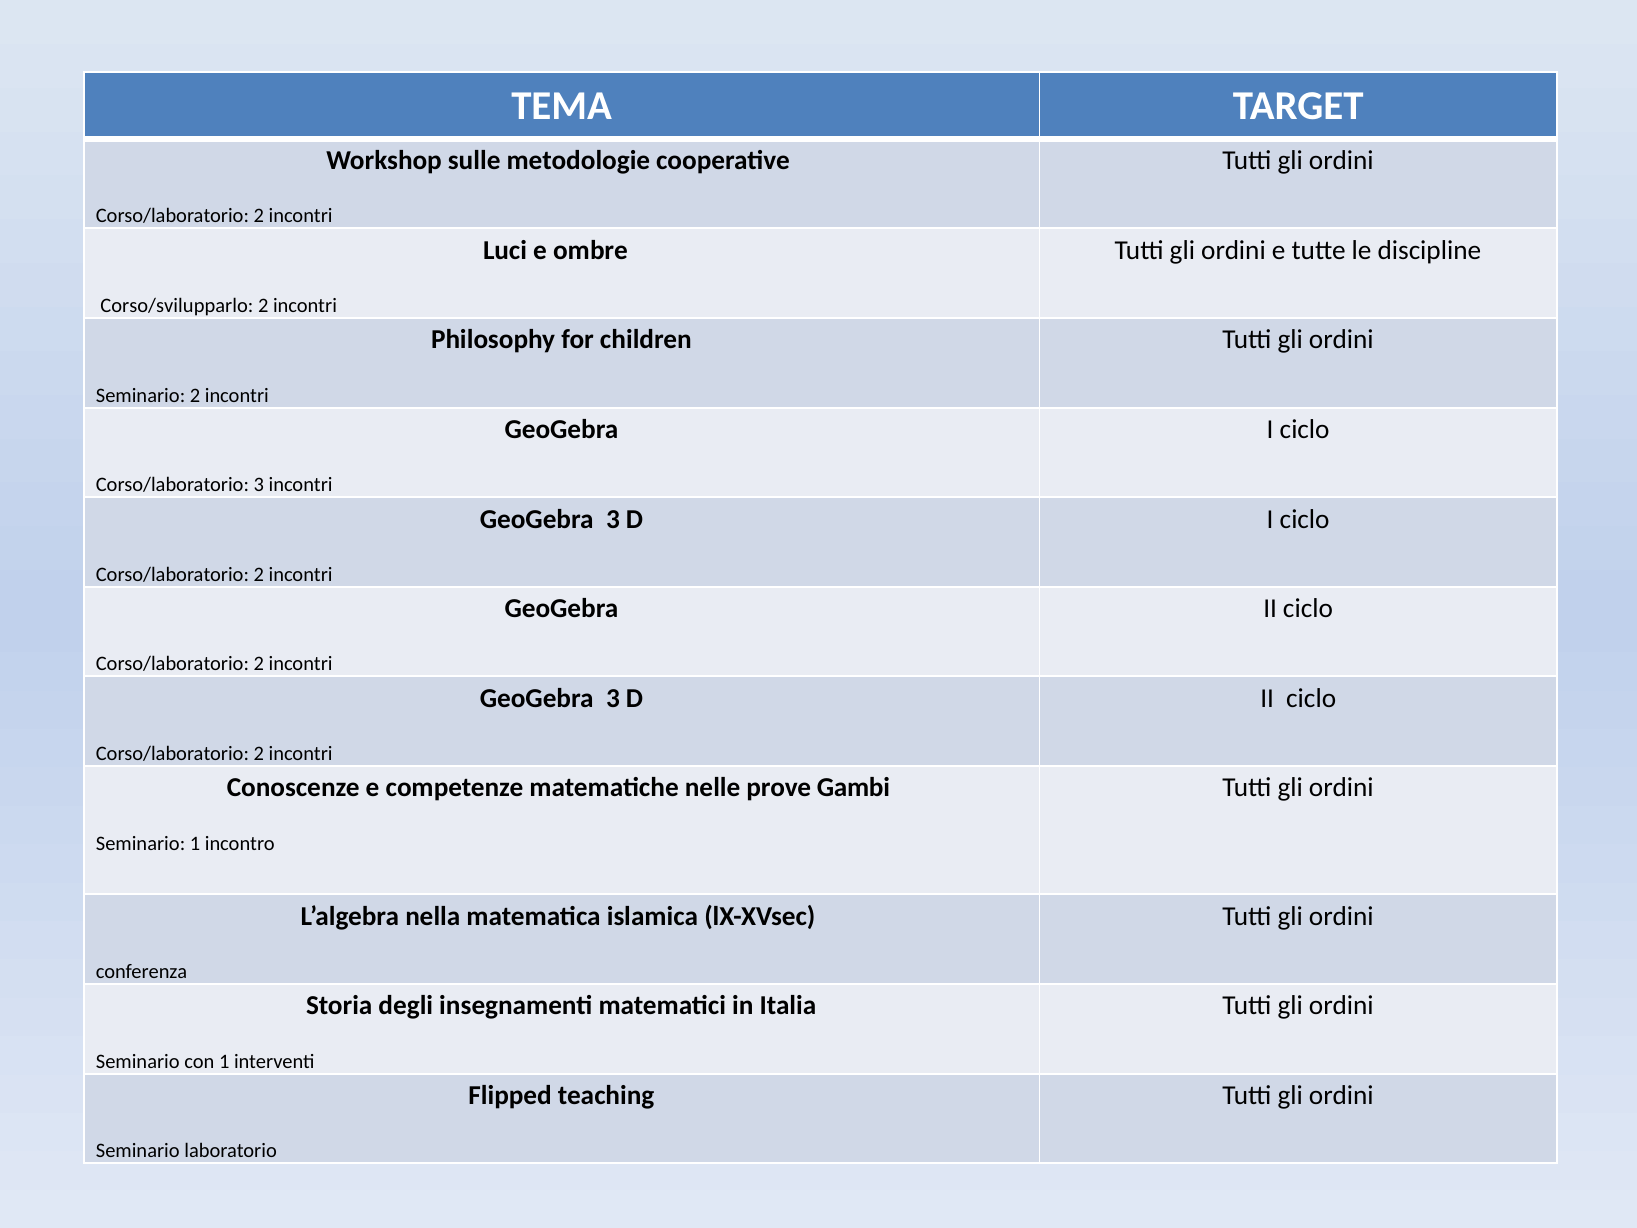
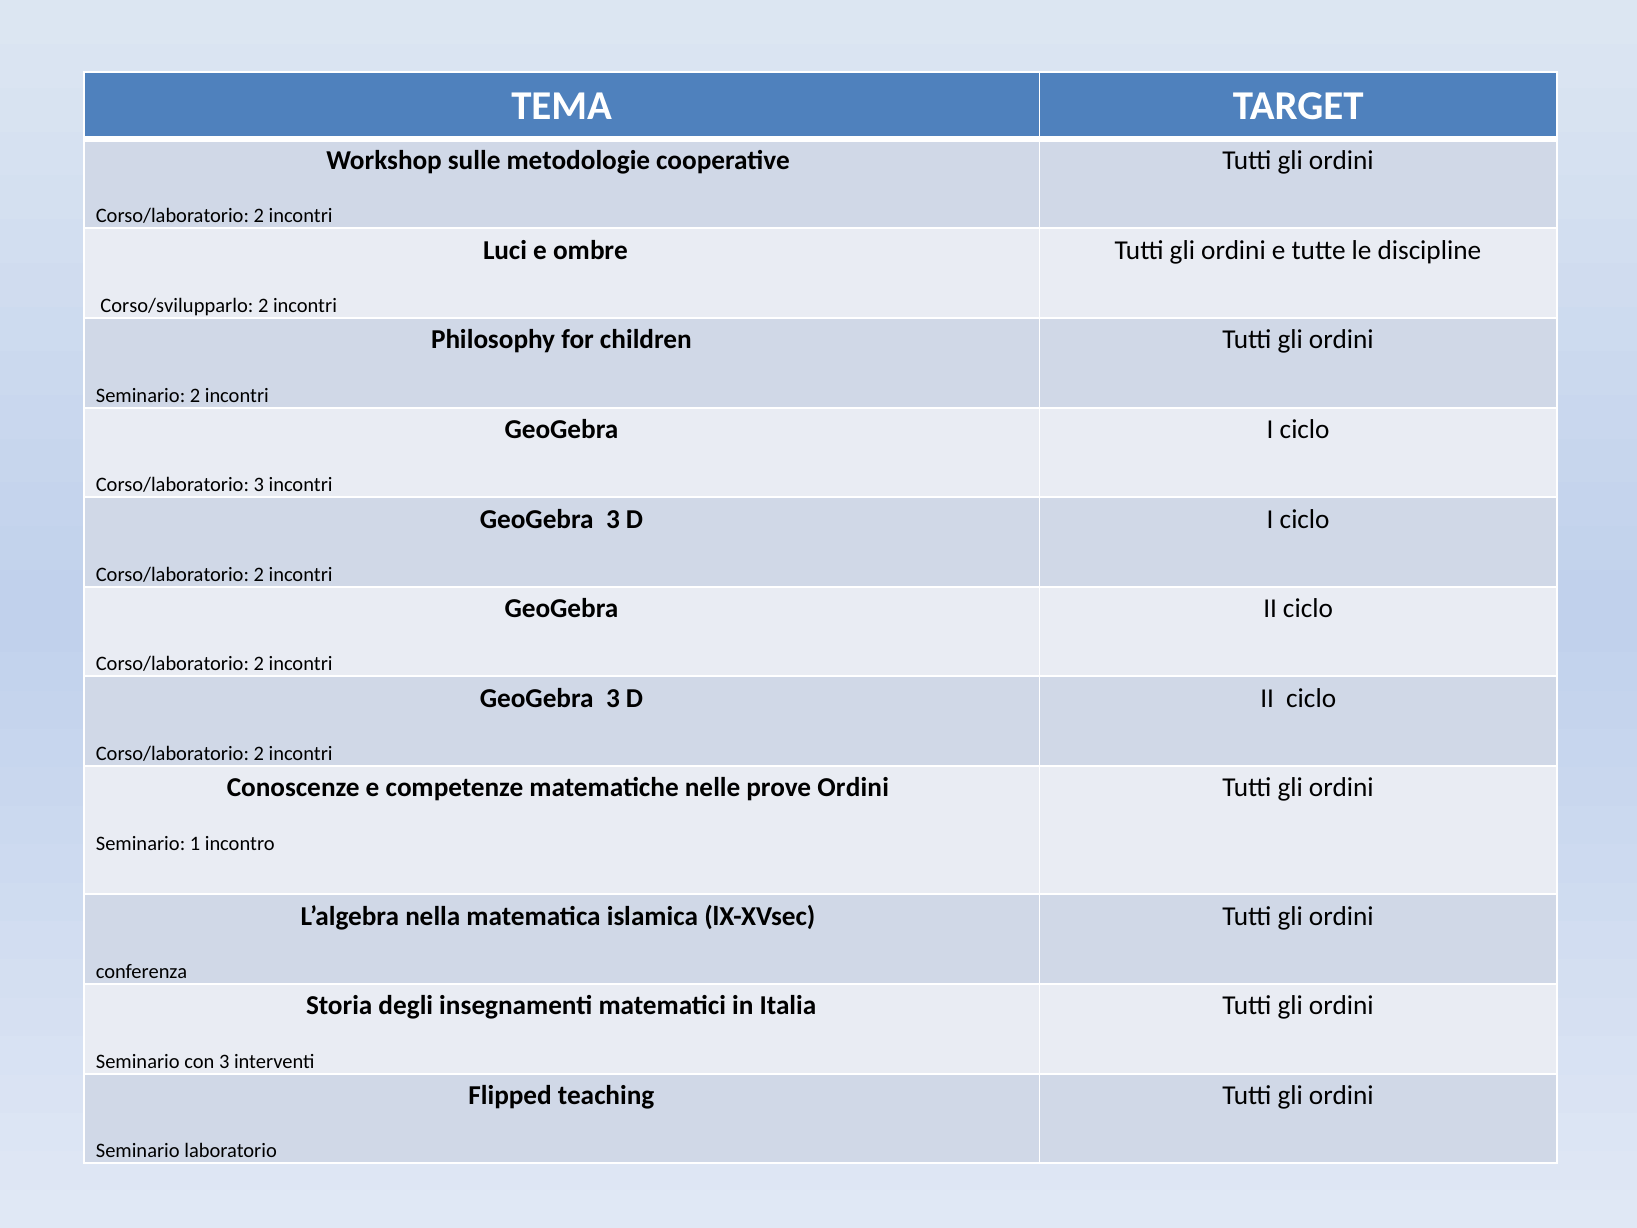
prove Gambi: Gambi -> Ordini (853, 788)
con 1: 1 -> 3 (224, 1061)
